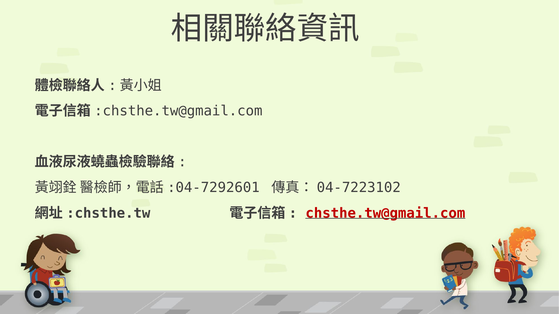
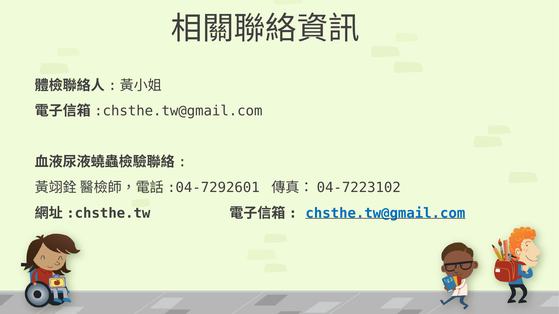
chsthe.tw@gmail.com colour: red -> blue (385, 213)
